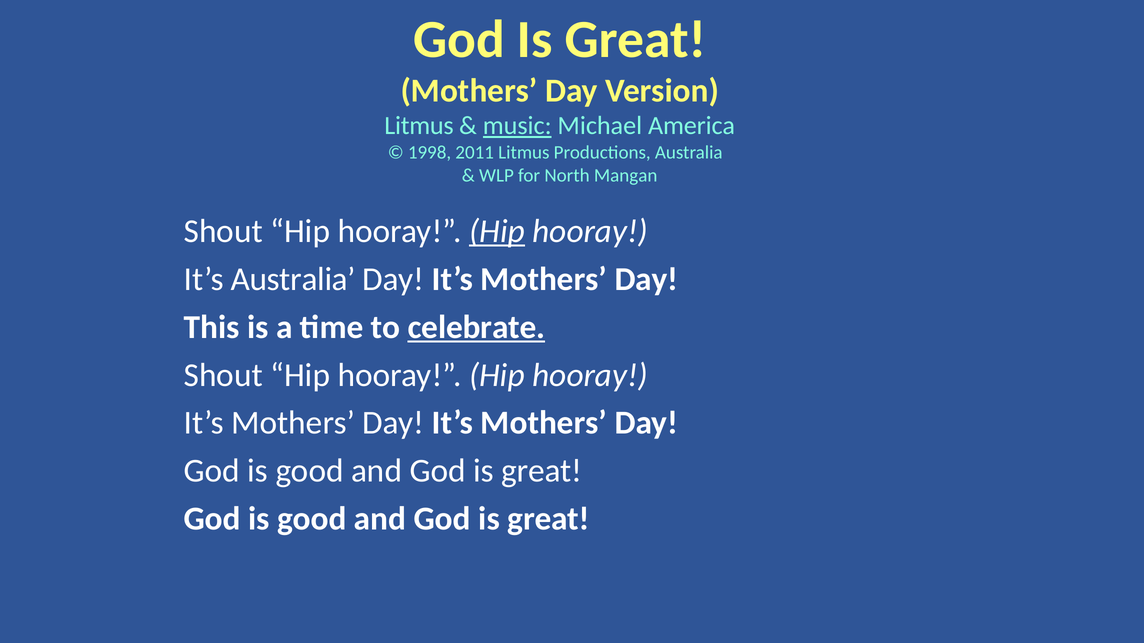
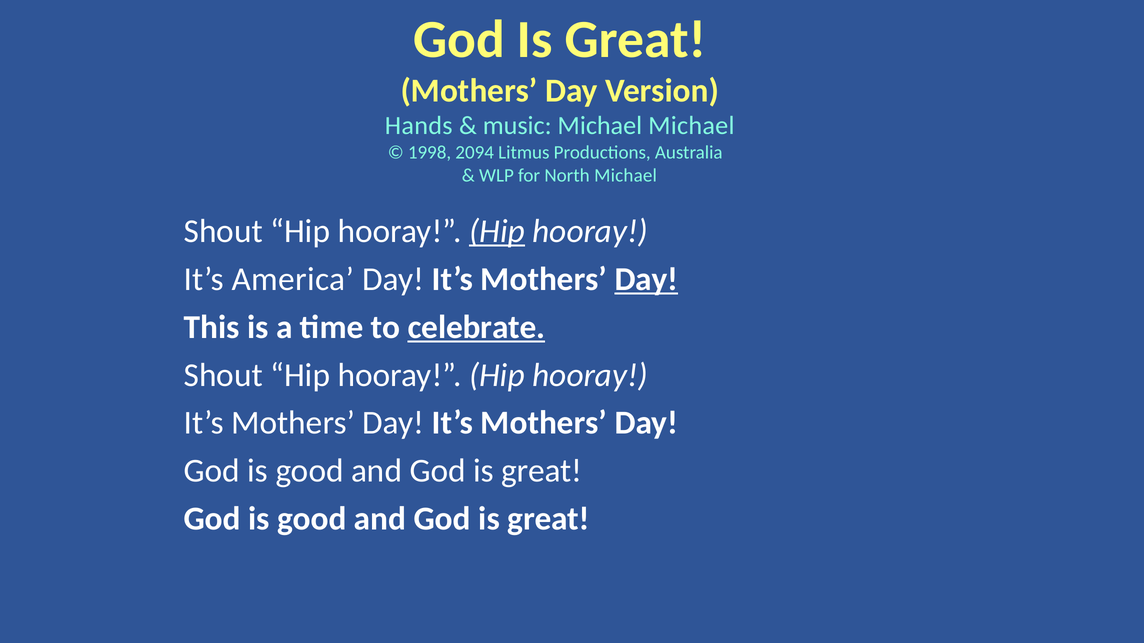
Litmus: Litmus -> Hands (419, 126)
music underline: present -> none (517, 126)
Michael America: America -> Michael (691, 126)
2011: 2011 -> 2094 (475, 153)
North Mangan: Mangan -> Michael (626, 175)
It’s Australia: Australia -> America (293, 279)
Day underline: none -> present (646, 279)
